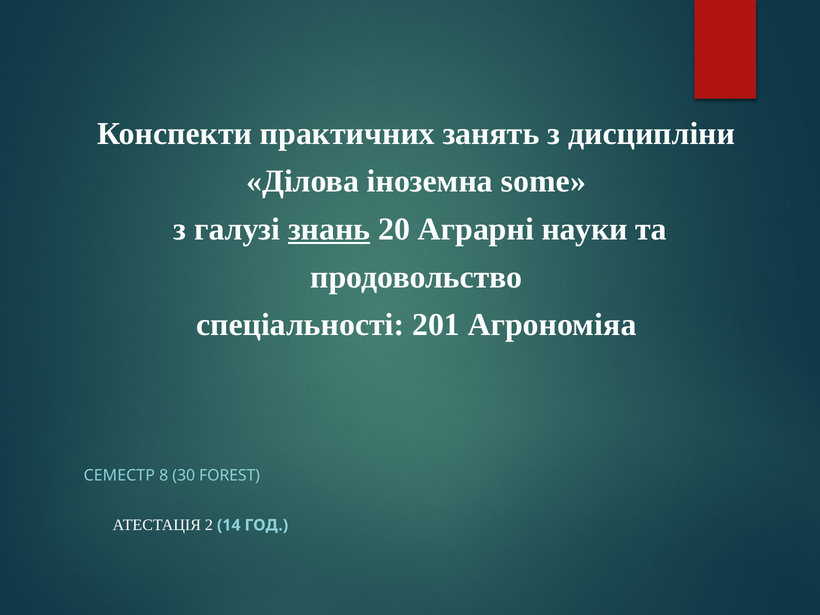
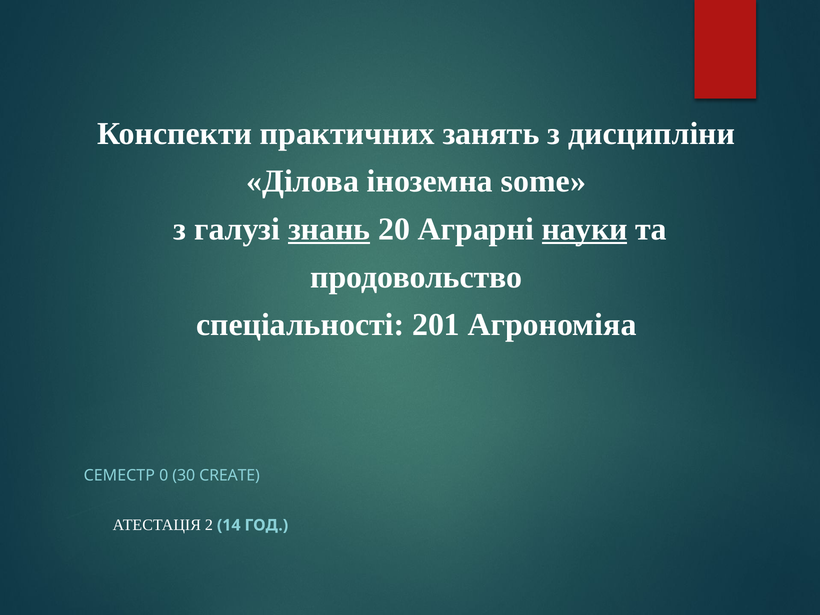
науки underline: none -> present (585, 229)
8: 8 -> 0 (164, 476)
FOREST: FOREST -> CREATE (230, 476)
